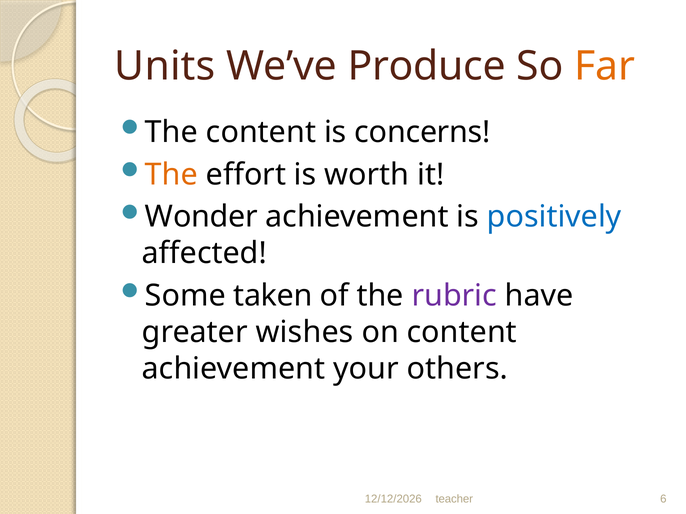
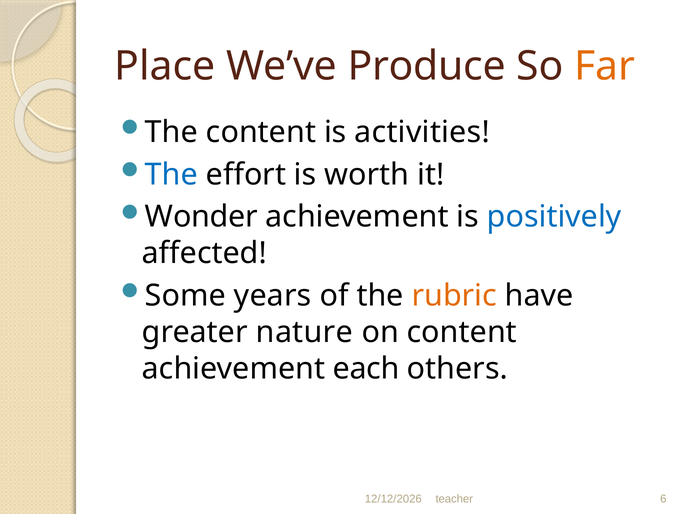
Units: Units -> Place (165, 66)
concerns: concerns -> activities (422, 132)
The colour: orange -> blue (171, 175)
taken: taken -> years (273, 296)
rubric colour: purple -> orange (454, 296)
wishes: wishes -> nature (304, 333)
your: your -> each (366, 369)
